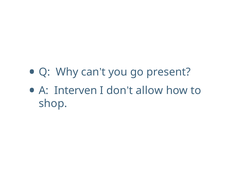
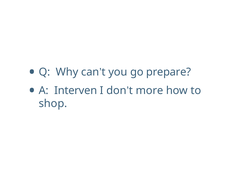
present: present -> prepare (169, 72)
allow: allow -> more (149, 91)
